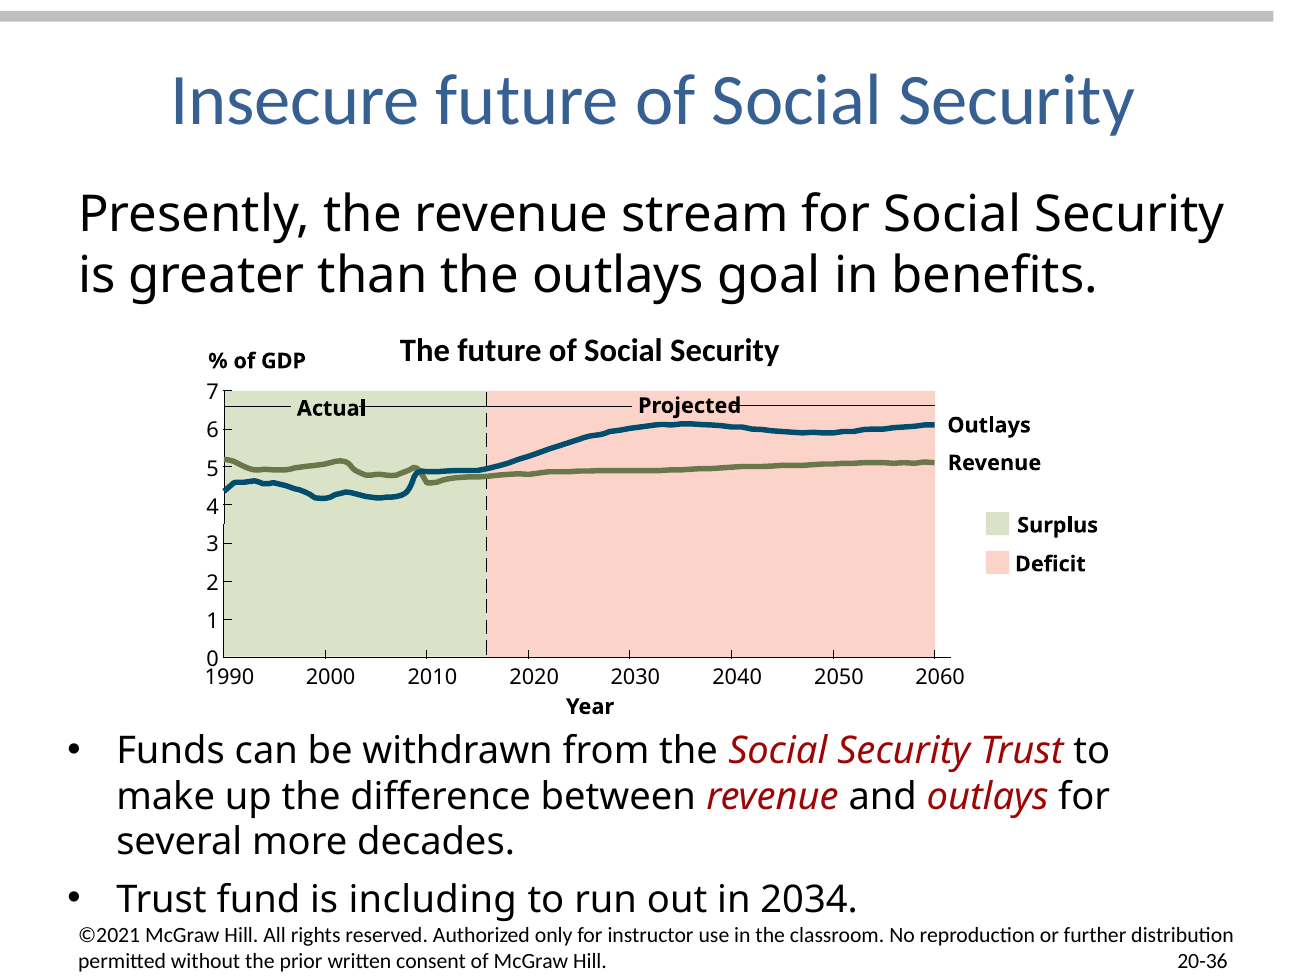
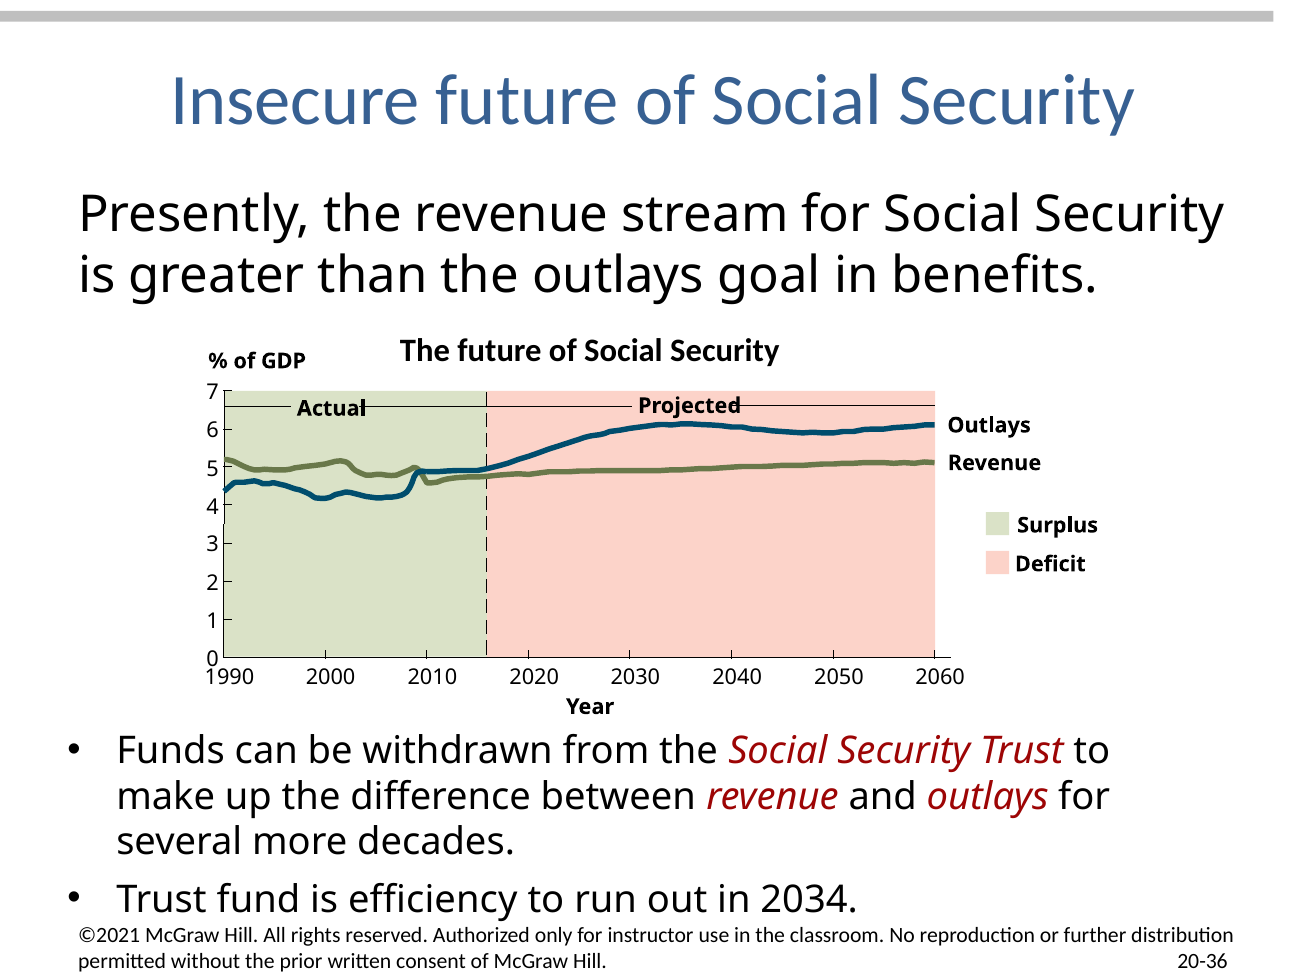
including: including -> efficiency (433, 899)
